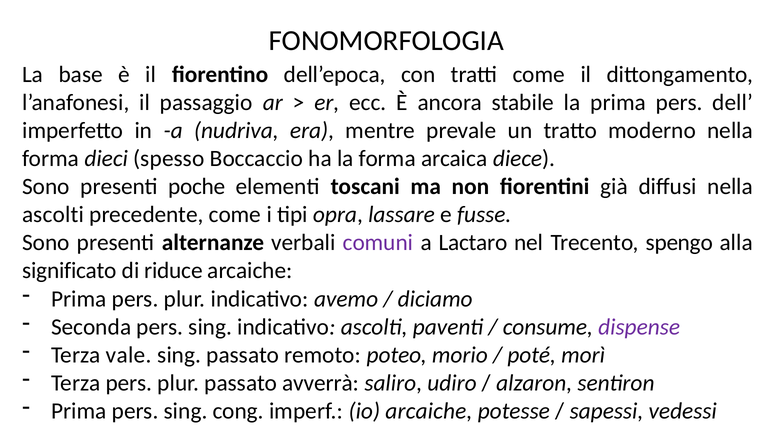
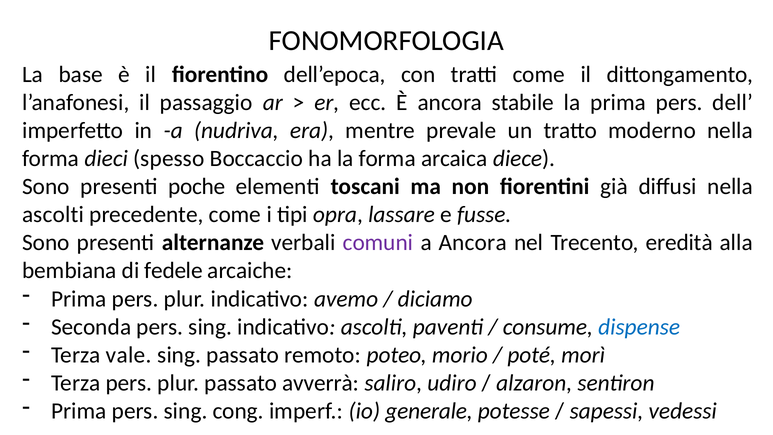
a Lactaro: Lactaro -> Ancora (473, 243)
spengo: spengo -> eredità (679, 243)
significato: significato -> bembiana (69, 271)
riduce: riduce -> fedele (174, 271)
dispense colour: purple -> blue (639, 327)
io arcaiche: arcaiche -> generale (429, 411)
